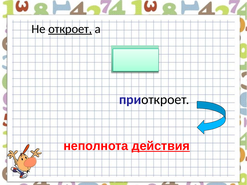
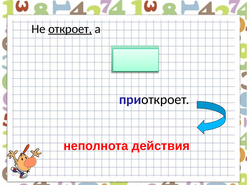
действия underline: present -> none (161, 146)
